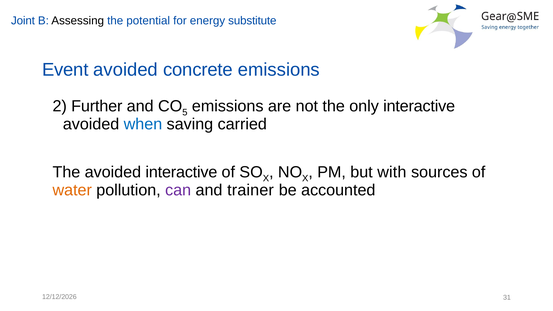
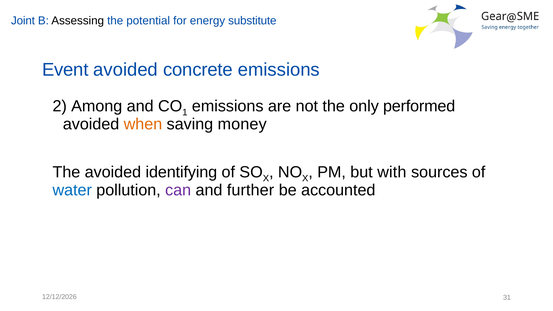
Further: Further -> Among (97, 106)
5: 5 -> 1 (185, 112)
only interactive: interactive -> performed (419, 106)
when colour: blue -> orange (143, 124)
carried: carried -> money (242, 124)
avoided interactive: interactive -> identifying (181, 172)
water colour: orange -> blue (72, 190)
trainer: trainer -> further (251, 190)
